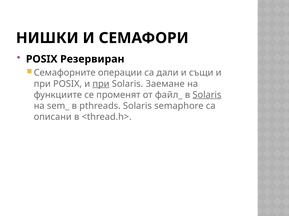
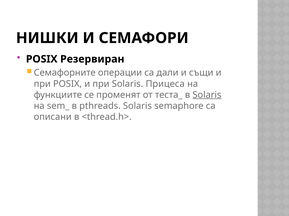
при underline: present -> none (101, 84)
Заемане: Заемане -> Прицеса (165, 84)
файл_: файл_ -> теста_ (169, 95)
